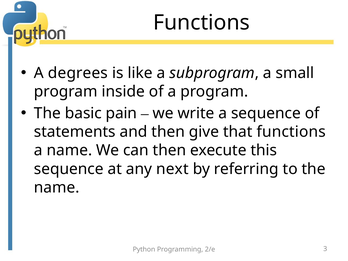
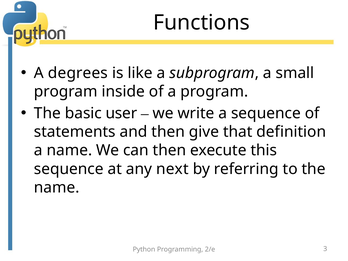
pain: pain -> user (121, 113)
that functions: functions -> definition (291, 132)
